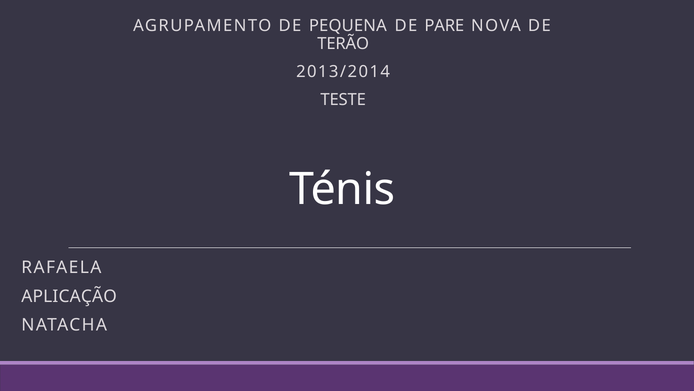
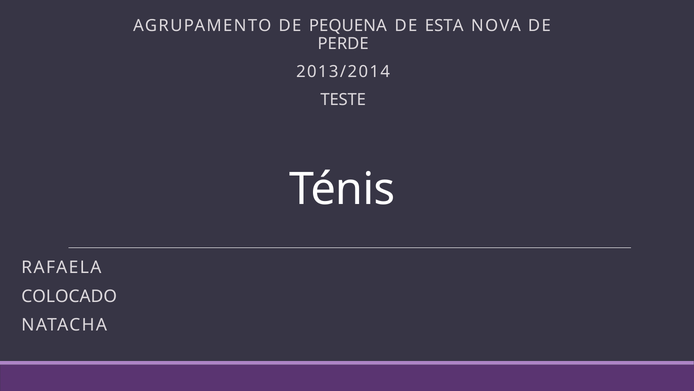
PARE: PARE -> ESTA (444, 26)
TERÃO: TERÃO -> PERDE (343, 44)
APLICAÇÃO: APLICAÇÃO -> COLOCADO (69, 296)
